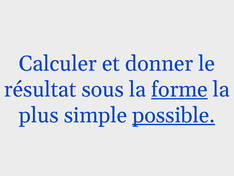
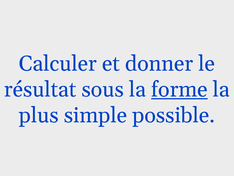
possible underline: present -> none (174, 115)
